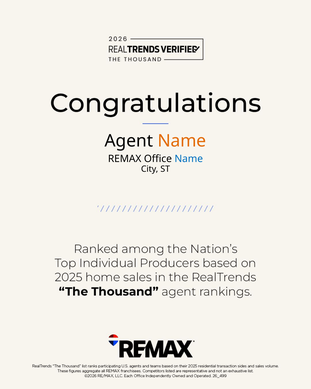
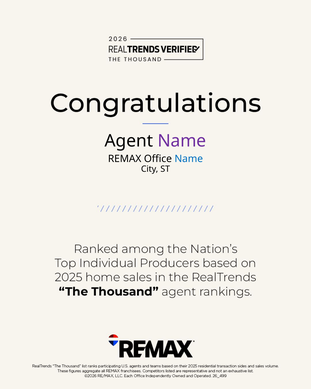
Name colour: orange -> purple (182, 141)
